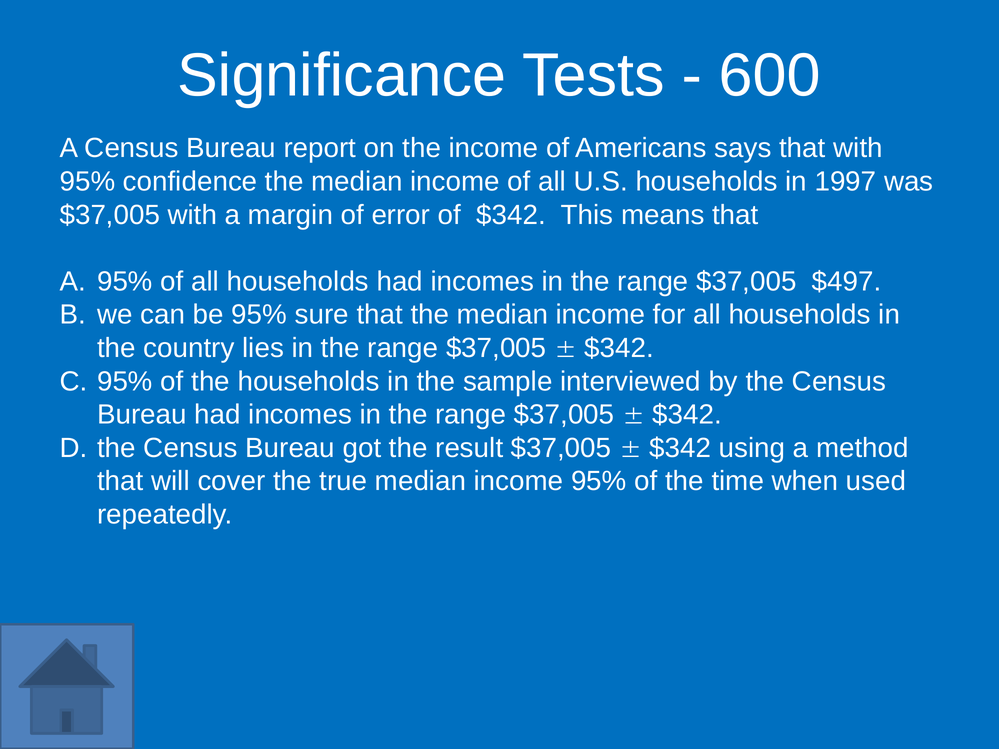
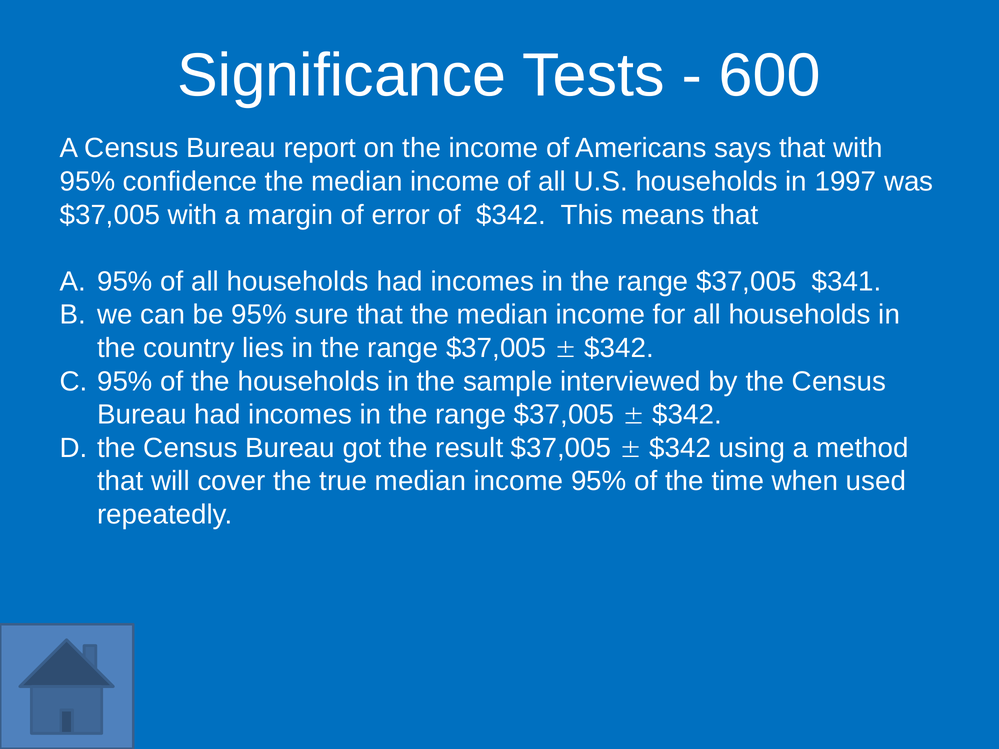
$497: $497 -> $341 (847, 282)
